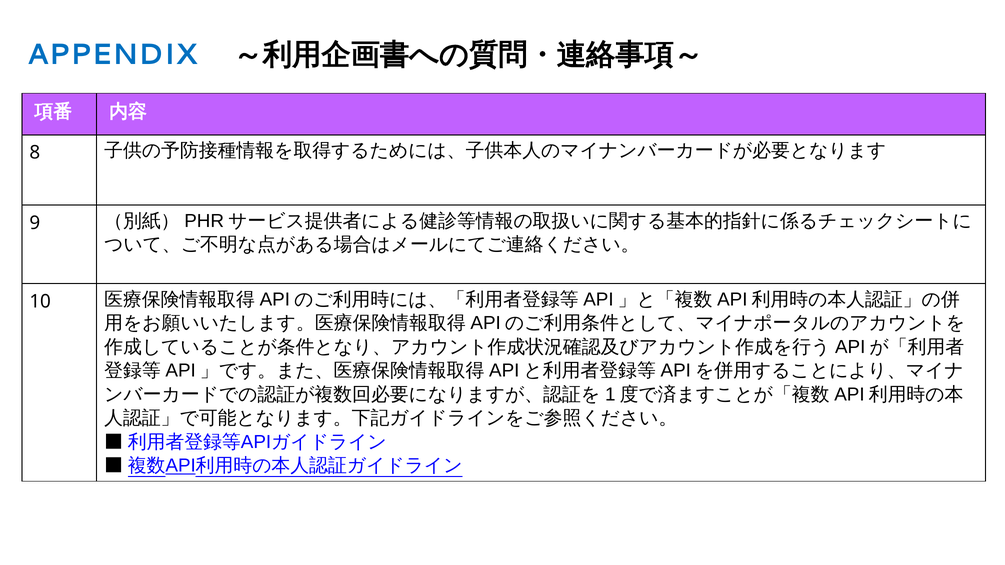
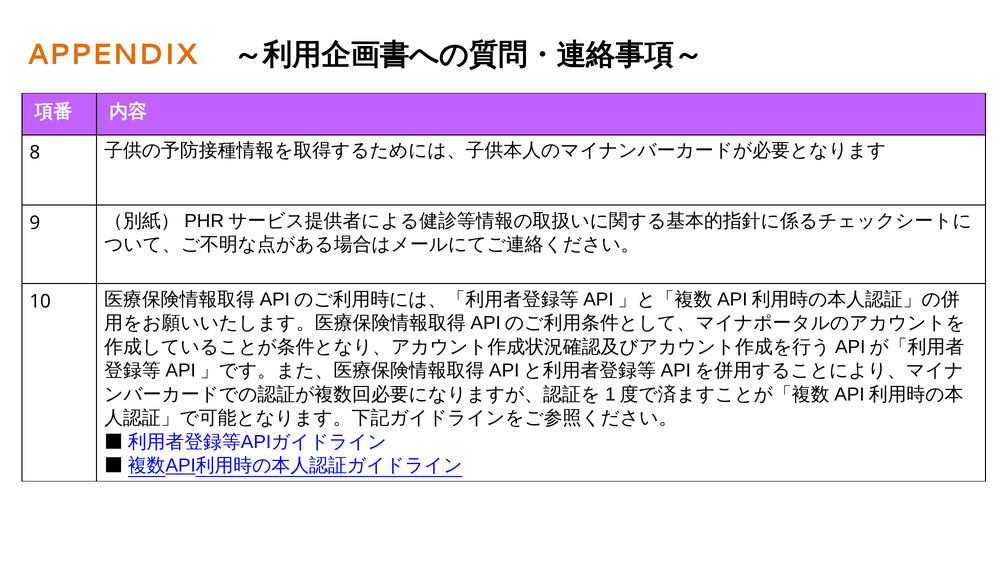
APPENDIX colour: blue -> orange (112, 55)
